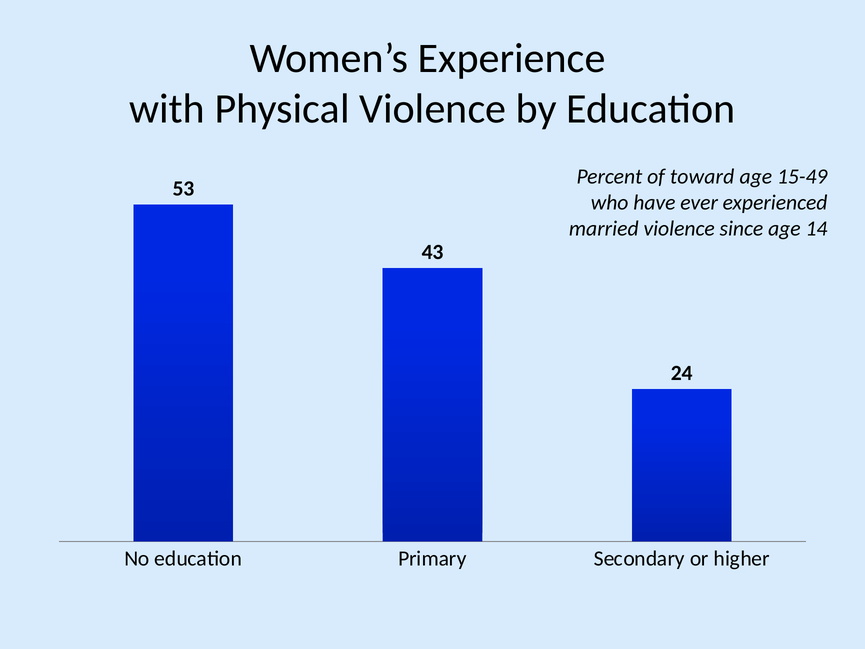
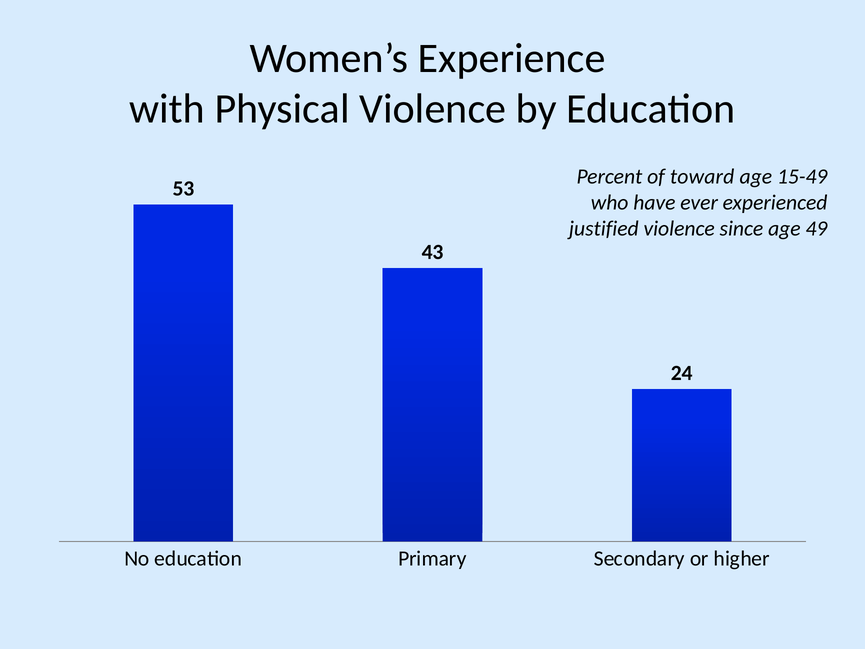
married: married -> justified (604, 228)
14: 14 -> 49 (816, 228)
